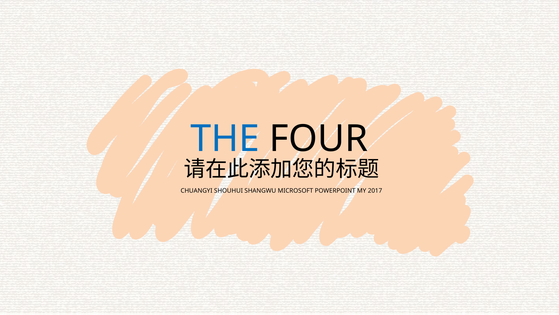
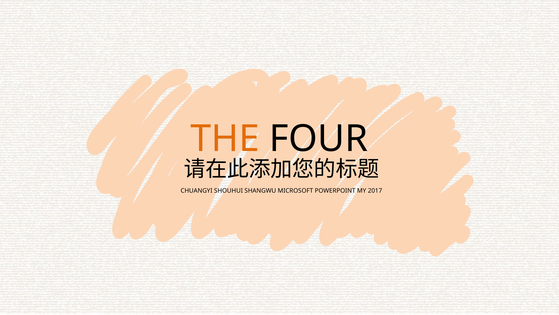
THE colour: blue -> orange (225, 139)
